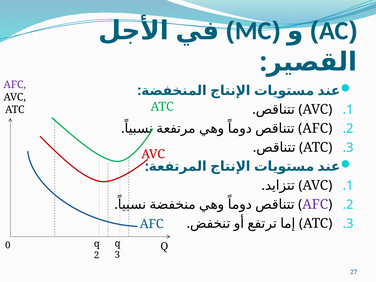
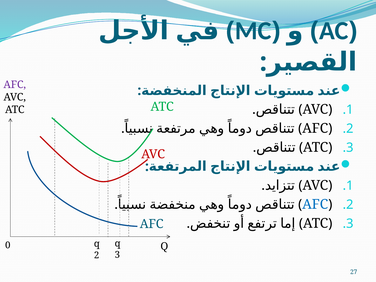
AFC colour: purple -> blue (315, 204)
